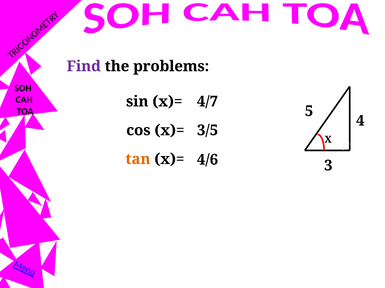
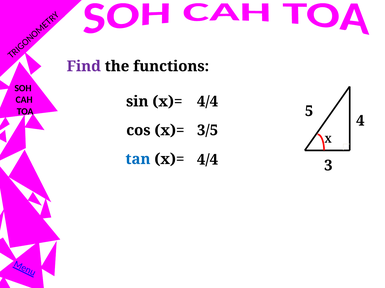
problems: problems -> functions (171, 66)
4/7: 4/7 -> 4/4 (208, 102)
tan colour: orange -> blue (138, 160)
4/6: 4/6 -> 4/4 (208, 160)
